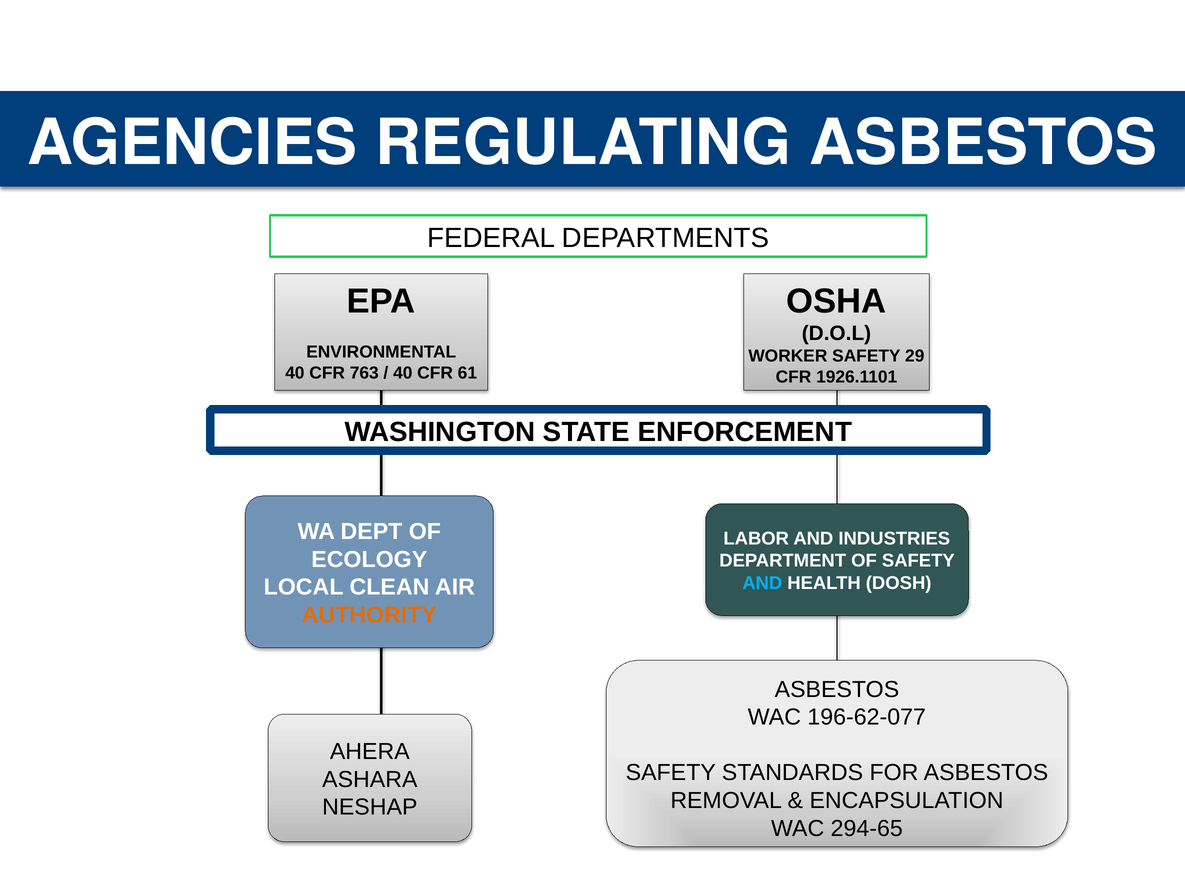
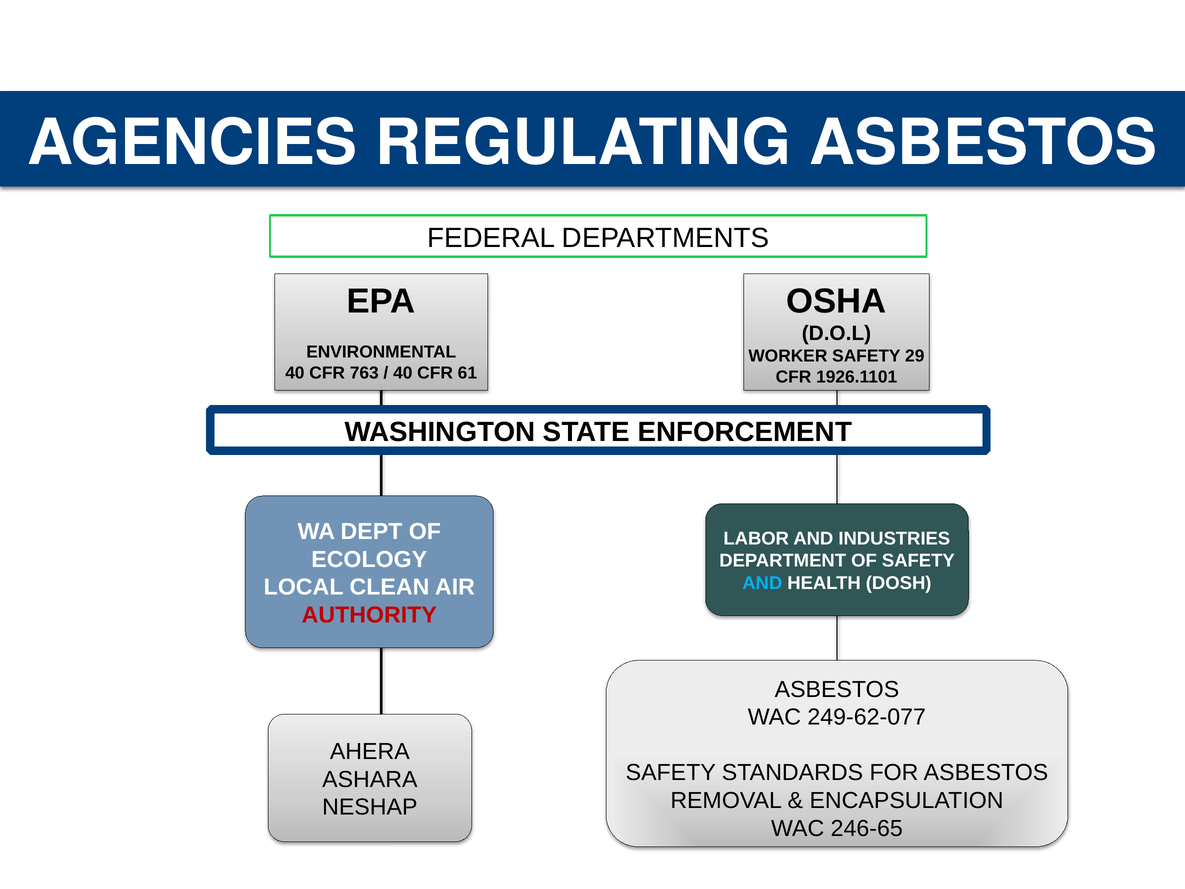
AUTHORITY colour: orange -> red (369, 615)
196-62-077: 196-62-077 -> 249-62-077 (867, 717)
294-65: 294-65 -> 246-65 (867, 828)
